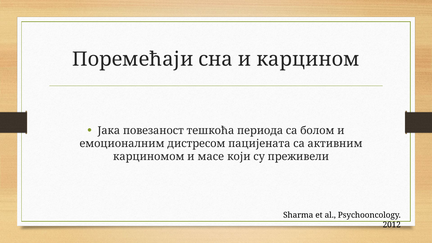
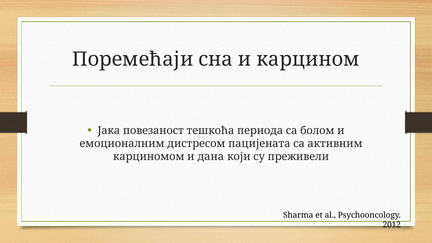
масе: масе -> дана (211, 157)
